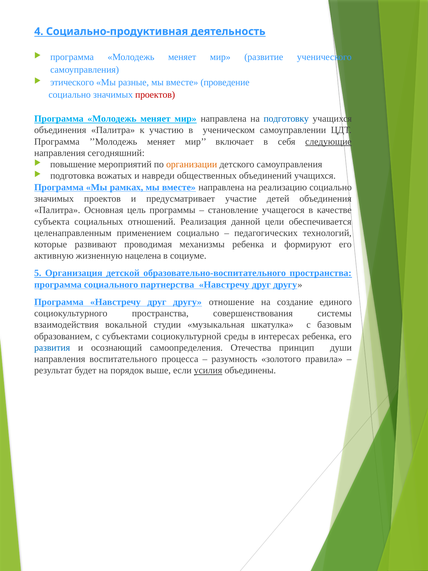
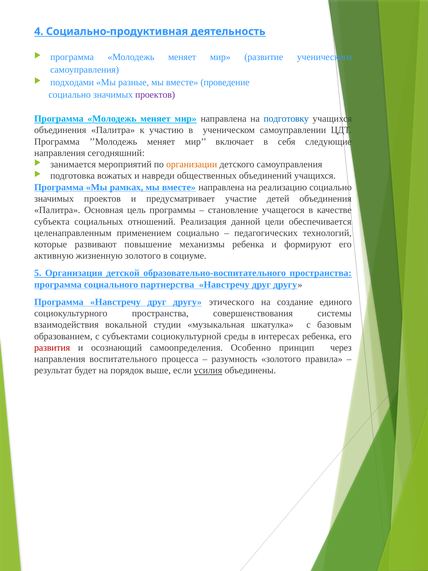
этического: этического -> подходами (72, 82)
проектов colour: red -> purple (155, 95)
следующие underline: present -> none (328, 142)
повышение: повышение -> занимается (73, 164)
проводимая: проводимая -> повышение (148, 244)
жизненную нацелена: нацелена -> золотого (143, 256)
отношение: отношение -> этического (232, 302)
развития colour: blue -> red (52, 347)
Отечества: Отечества -> Особенно (251, 347)
души: души -> через (341, 347)
